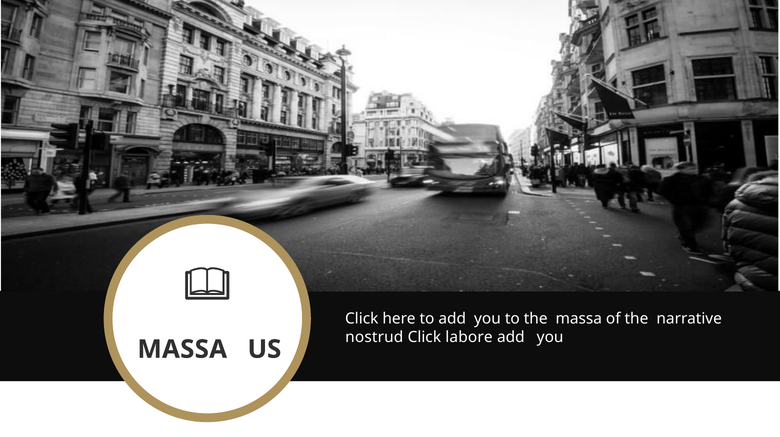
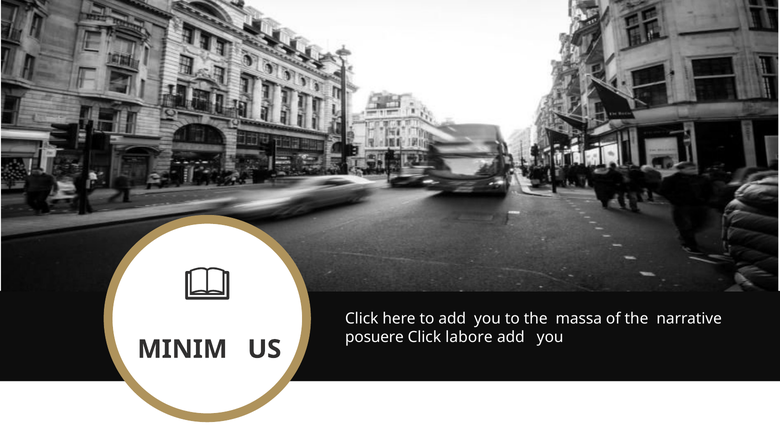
nostrud: nostrud -> posuere (374, 337)
MASSA: MASSA -> MINIM (182, 349)
